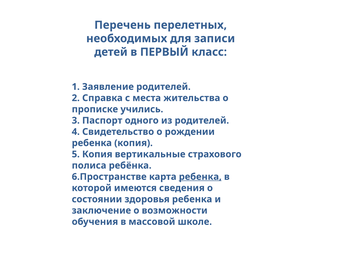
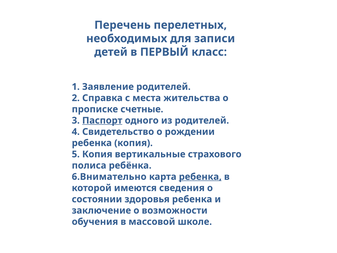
учились: учились -> счетные (142, 109)
Паспорт underline: none -> present (102, 120)
6.Пространстве: 6.Пространстве -> 6.Внимательно (109, 177)
